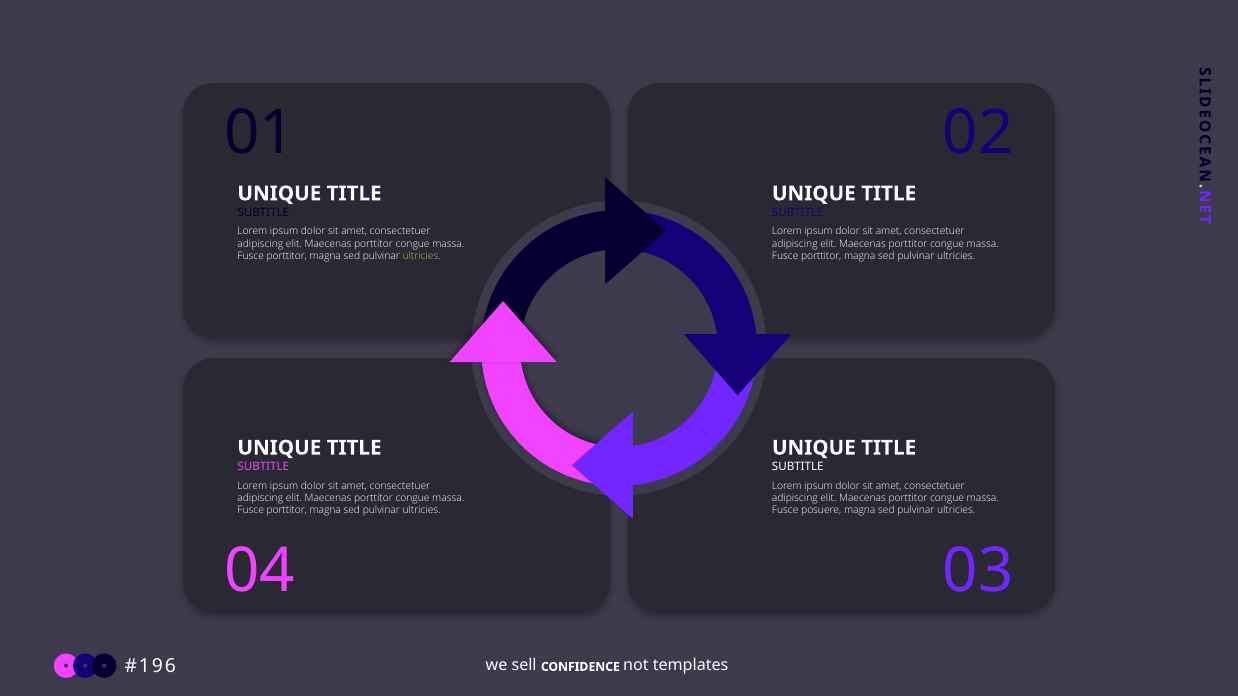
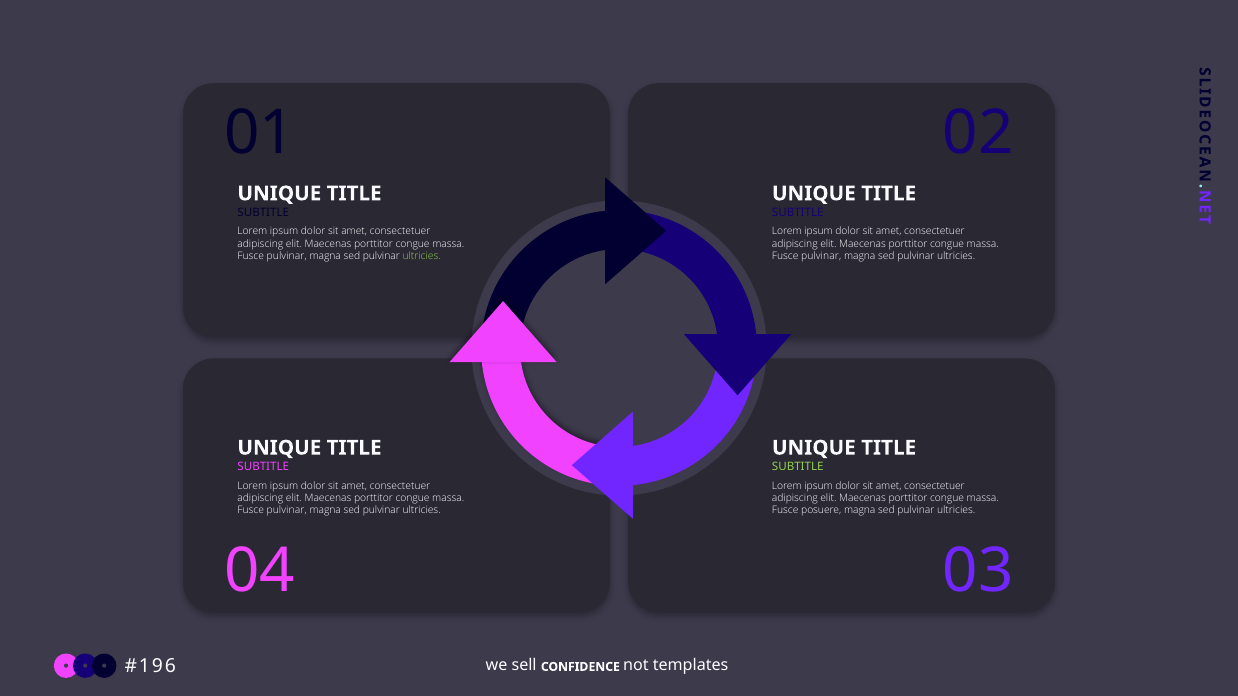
porttitor: porttitor -> pulvinar (287, 256)
porttitor: porttitor -> pulvinar (821, 256)
SUBTITLE colour: white -> light green (798, 467)
porttitor: porttitor -> pulvinar (287, 511)
